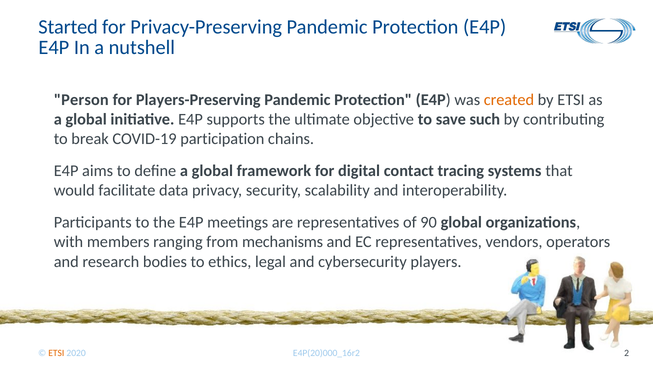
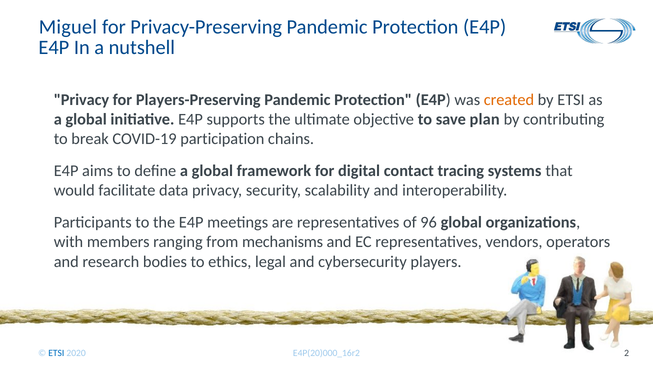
Started: Started -> Miguel (68, 27)
Person: Person -> Privacy (81, 100)
such: such -> plan (485, 119)
90: 90 -> 96 (429, 222)
ETSI colour: orange -> blue (56, 353)
